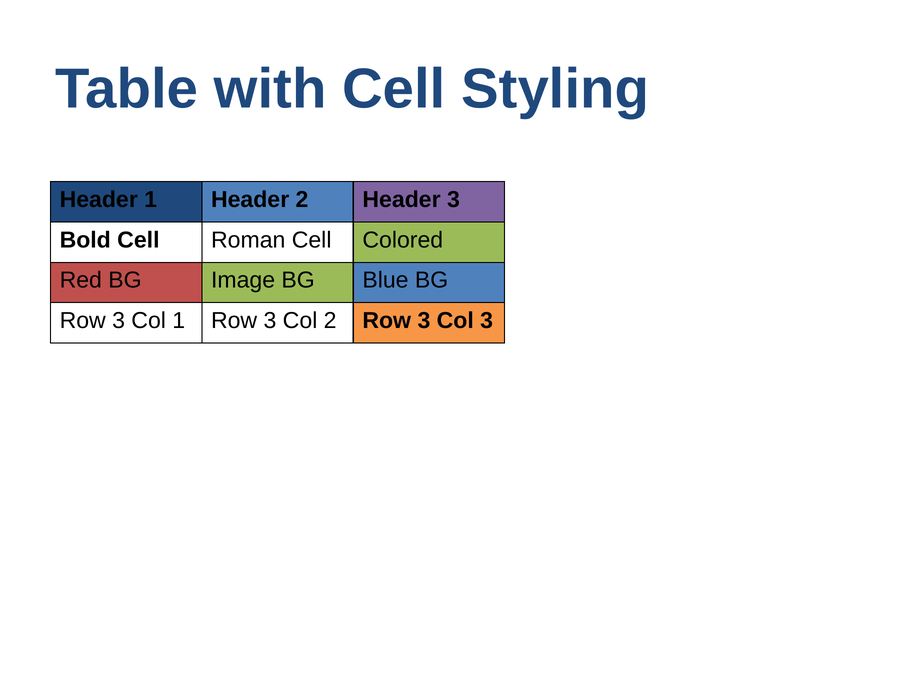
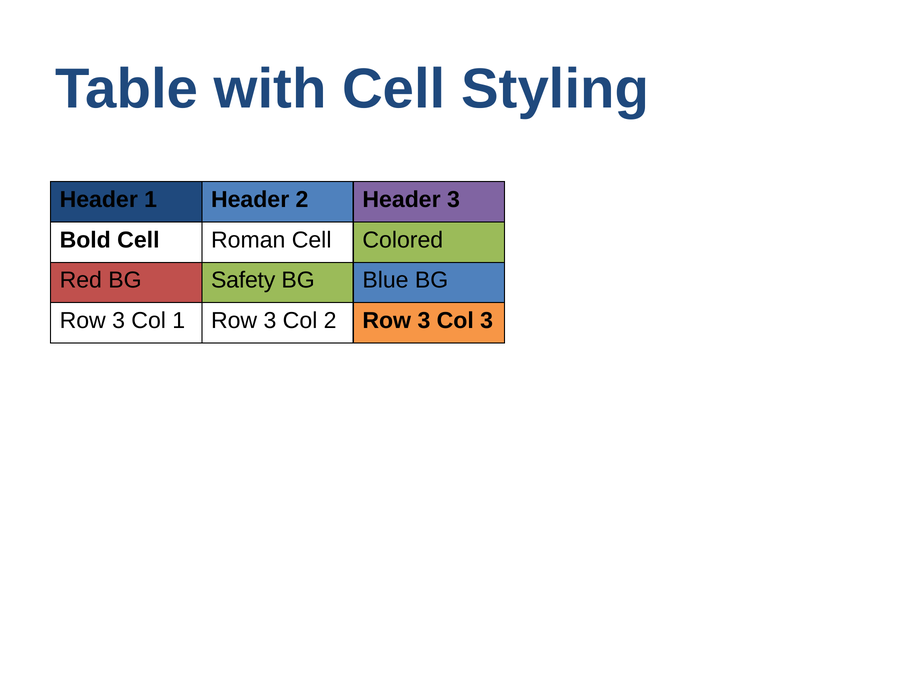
Image: Image -> Safety (243, 280)
